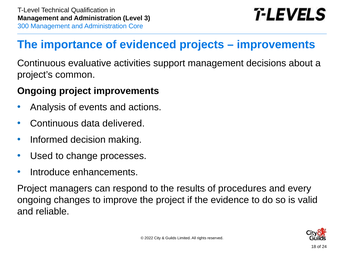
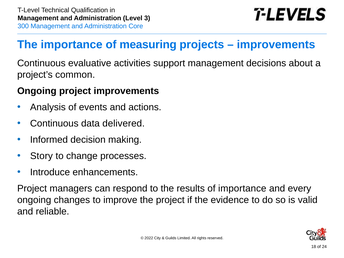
evidenced: evidenced -> measuring (148, 45)
Used: Used -> Story (41, 156)
of procedures: procedures -> importance (242, 188)
